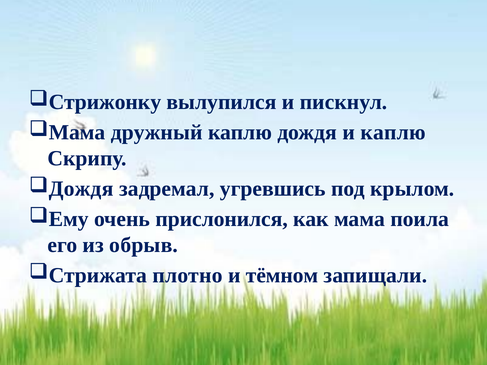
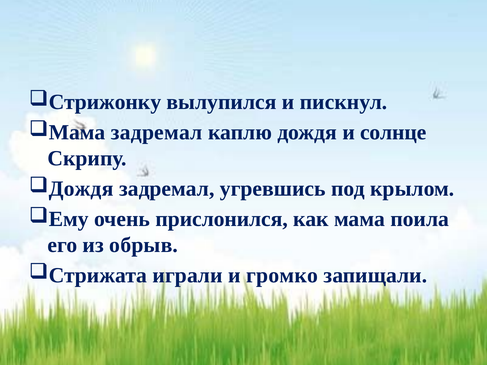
Мама дружный: дружный -> задремал (157, 133)
и каплю: каплю -> солнце (393, 133)
плотно: плотно -> играли (188, 276)
тёмном: тёмном -> громко (282, 276)
